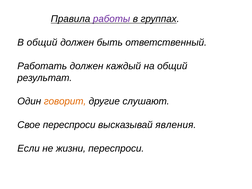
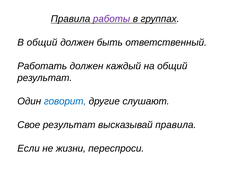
говорит colour: orange -> blue (65, 101)
Свое переспроси: переспроси -> результат (69, 125)
высказывай явления: явления -> правила (176, 125)
